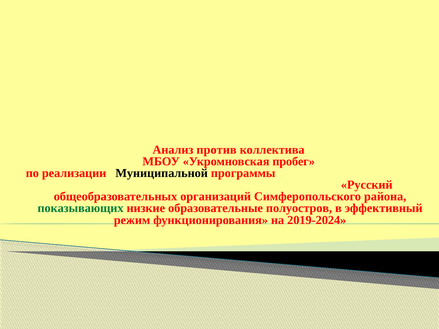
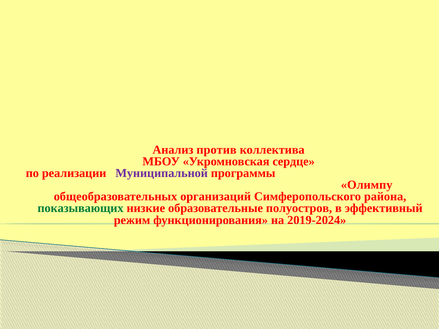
пробег: пробег -> сердце (294, 162)
Муниципальной colour: black -> purple (162, 173)
Русский: Русский -> Олимпу (367, 185)
